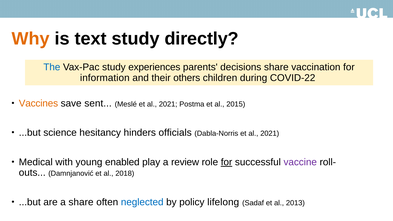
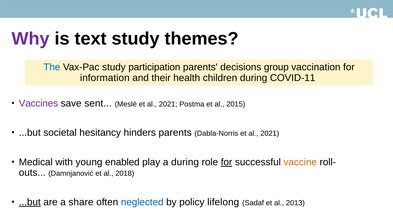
Why colour: orange -> purple (31, 39)
directly: directly -> themes (202, 39)
experiences: experiences -> participation (154, 67)
decisions share: share -> group (276, 67)
others: others -> health (187, 78)
COVID-22: COVID-22 -> COVID-11 (293, 78)
Vaccines colour: orange -> purple (38, 103)
science: science -> societal (60, 133)
hinders officials: officials -> parents (175, 133)
a review: review -> during (185, 162)
vaccine colour: purple -> orange (300, 162)
...but underline: none -> present (30, 202)
